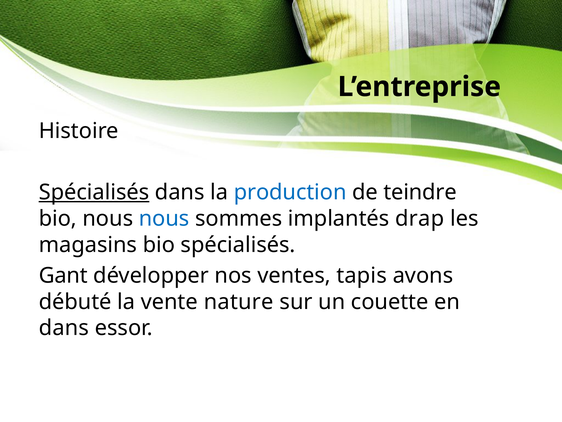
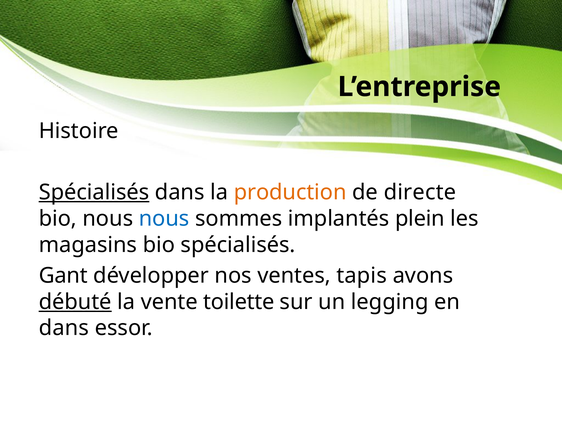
production colour: blue -> orange (290, 192)
teindre: teindre -> directe (420, 192)
drap: drap -> plein (420, 218)
débuté underline: none -> present (75, 301)
nature: nature -> toilette (239, 301)
couette: couette -> legging (390, 301)
